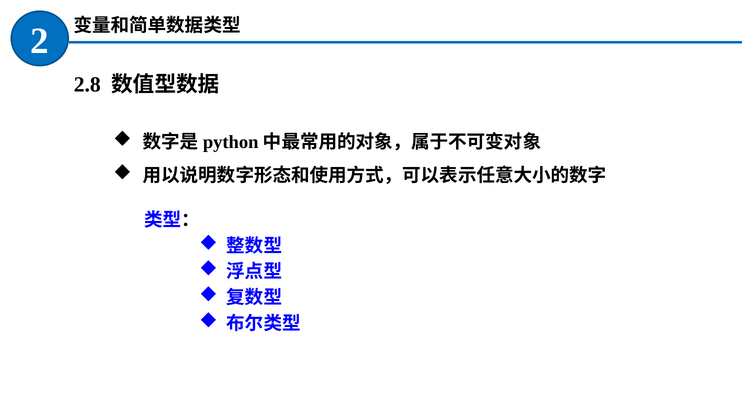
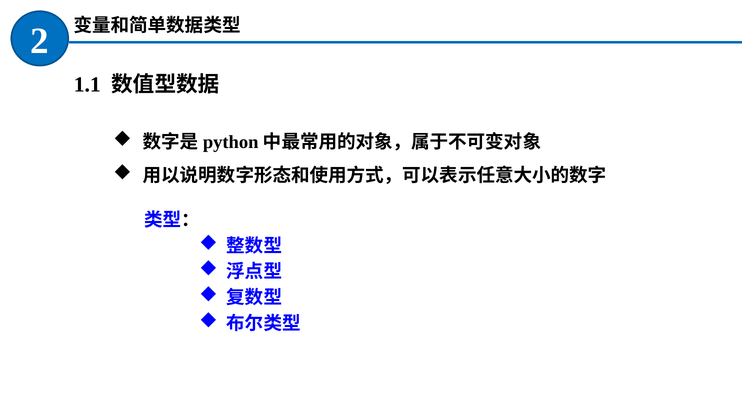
2.8: 2.8 -> 1.1 (87, 85)
